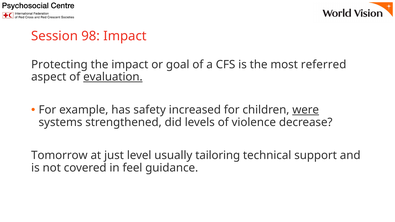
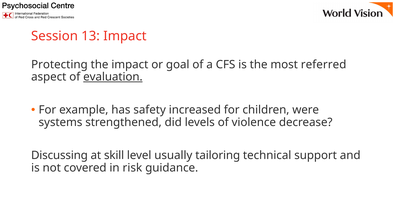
98: 98 -> 13 (91, 36)
were underline: present -> none (306, 110)
Tomorrow: Tomorrow -> Discussing (59, 156)
just: just -> skill (114, 156)
feel: feel -> risk (132, 168)
